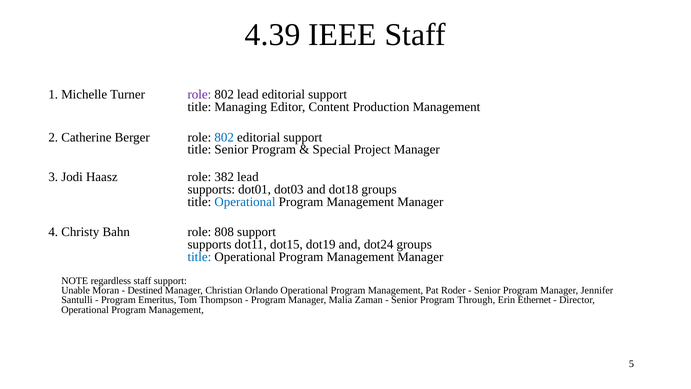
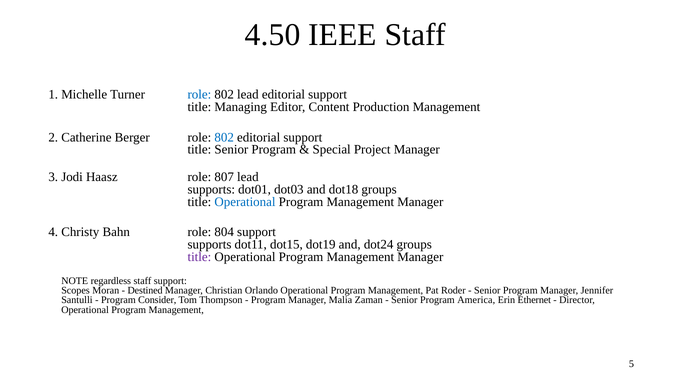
4.39: 4.39 -> 4.50 (273, 35)
role colour: purple -> blue (199, 95)
382: 382 -> 807 (224, 177)
808: 808 -> 804 (224, 232)
title colour: blue -> purple (199, 257)
Unable: Unable -> Scopes (76, 290)
Emeritus: Emeritus -> Consider (157, 300)
Through: Through -> America (476, 300)
